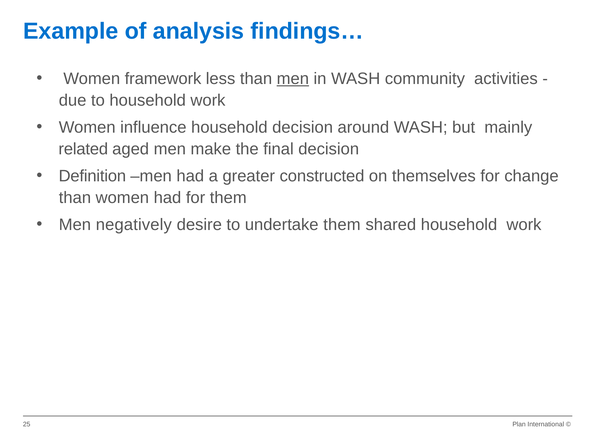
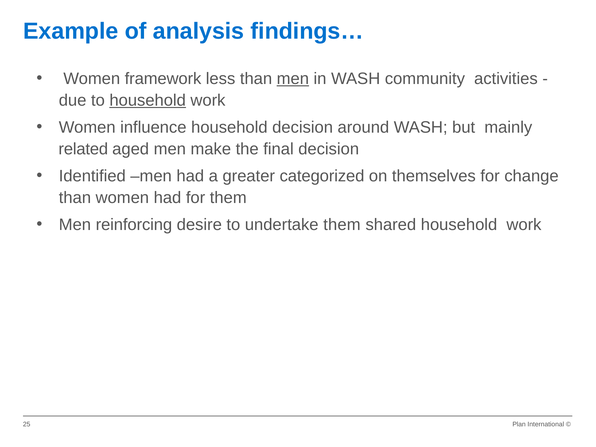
household underline: none -> present (148, 100)
Definition: Definition -> Identified (92, 176)
constructed: constructed -> categorized (322, 176)
negatively: negatively -> reinforcing (134, 225)
